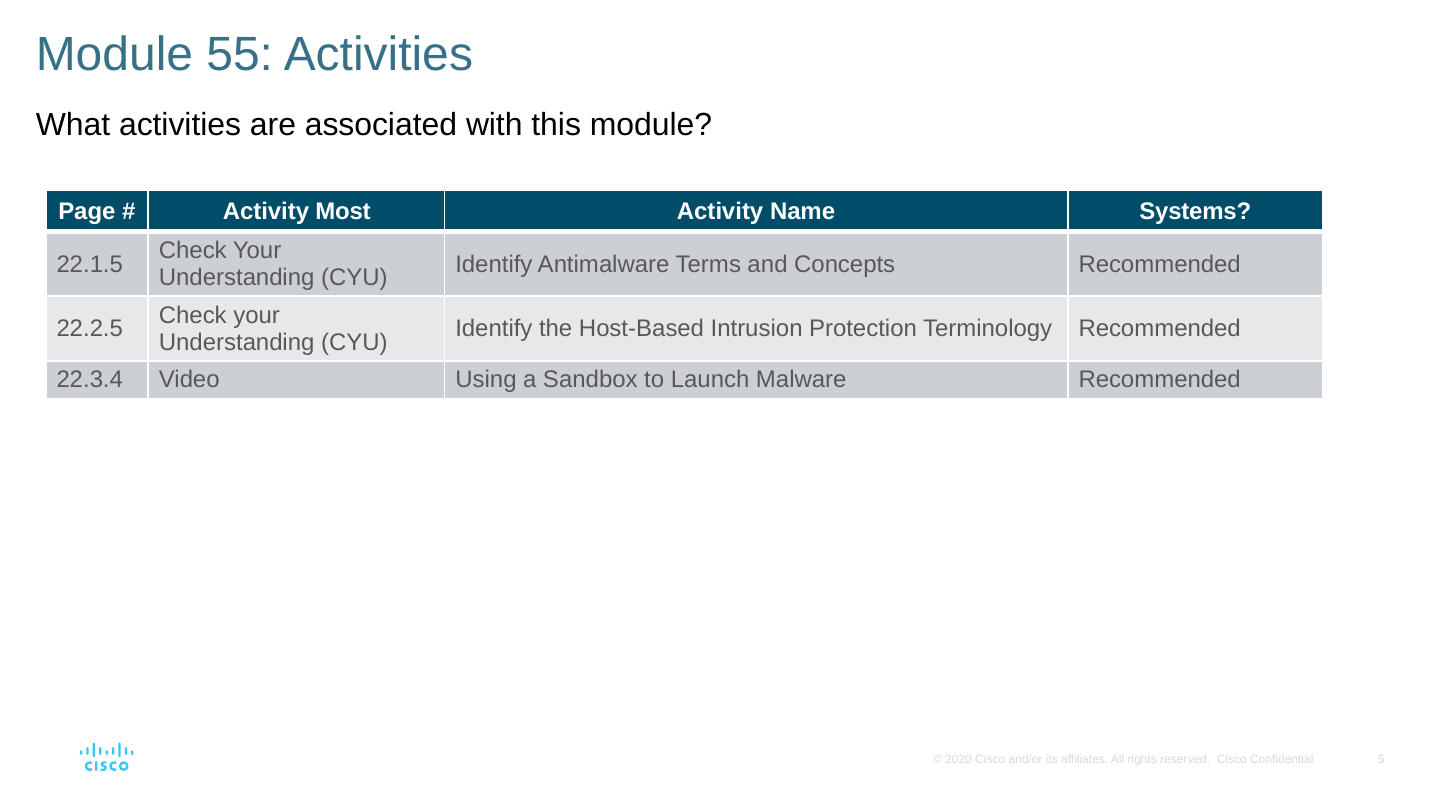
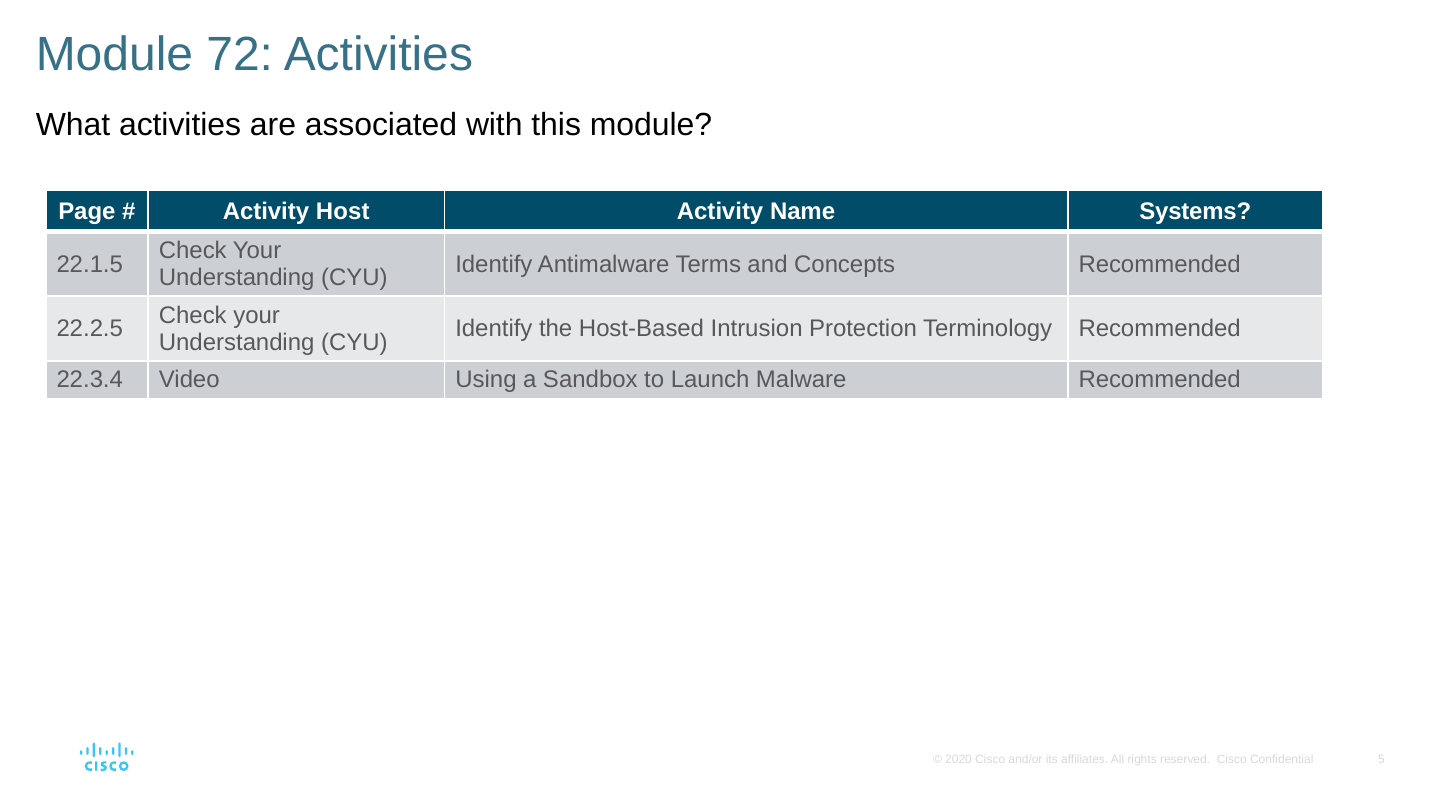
55: 55 -> 72 (240, 55)
Most: Most -> Host (343, 211)
